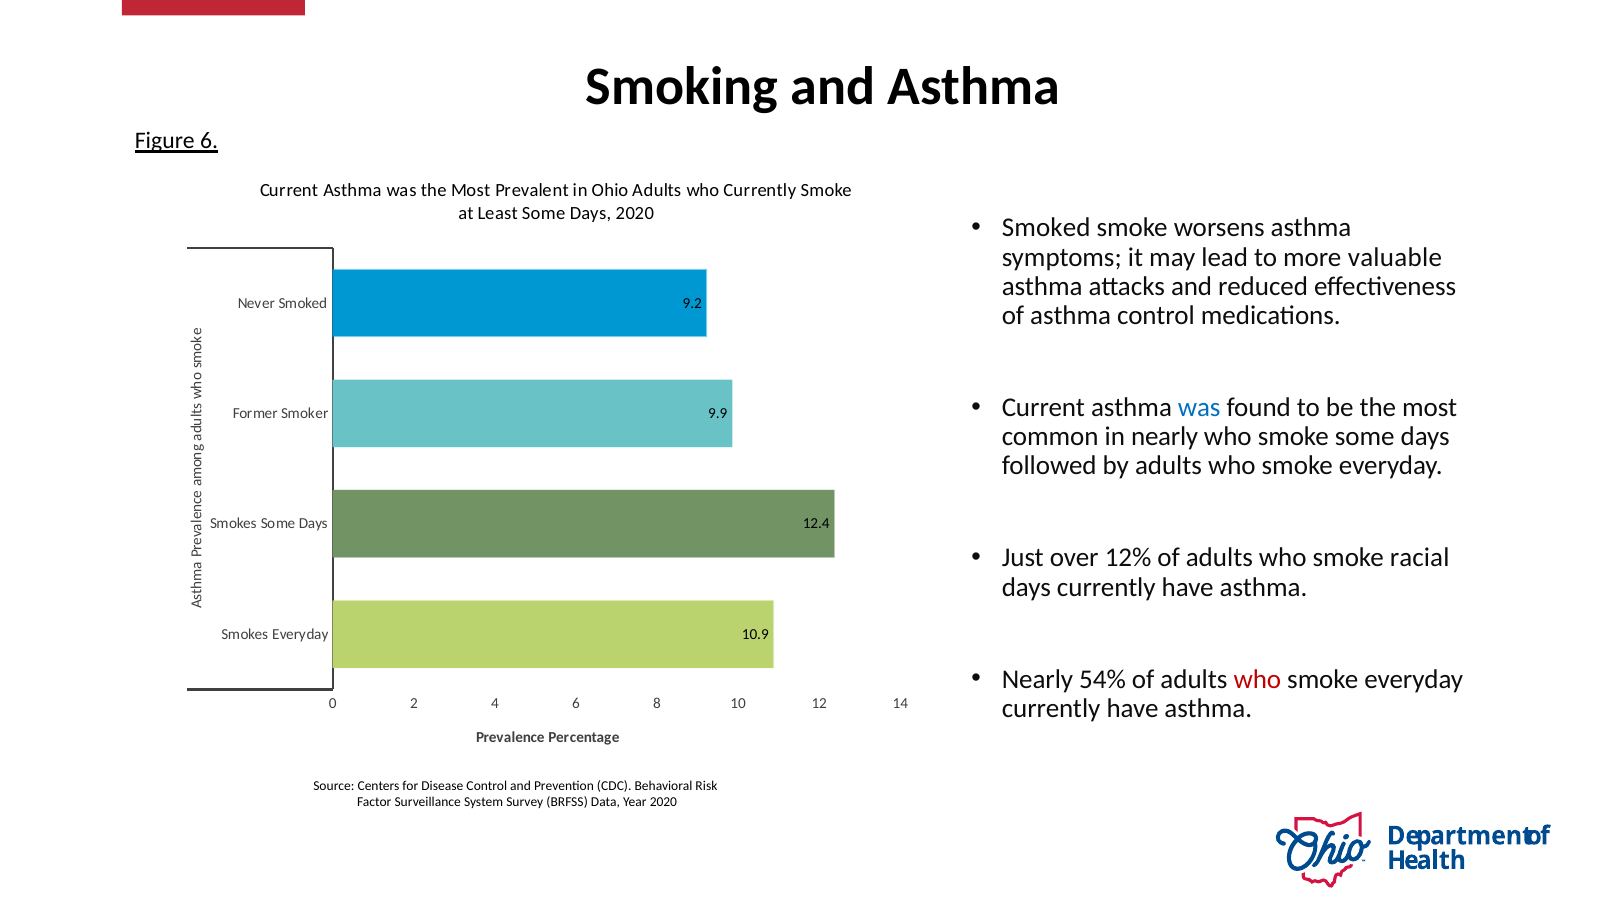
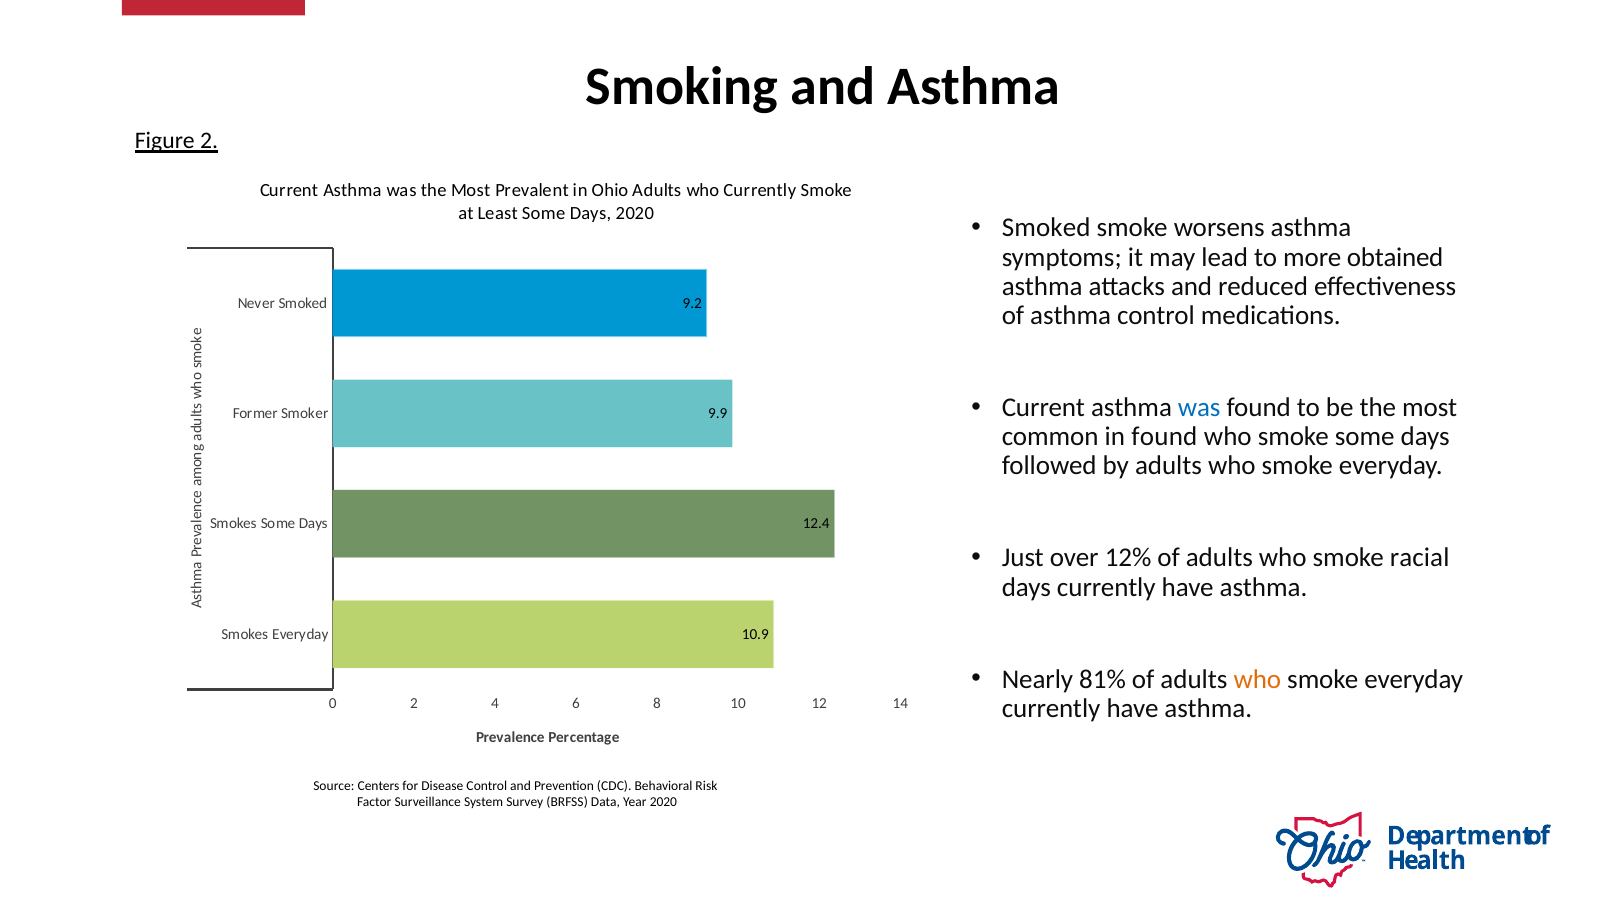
Figure 6: 6 -> 2 (209, 141)
valuable: valuable -> obtained (1395, 257)
in nearly: nearly -> found (1164, 437)
54%: 54% -> 81% (1103, 679)
who colour: red -> orange (1257, 679)
